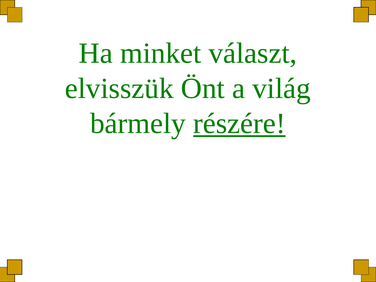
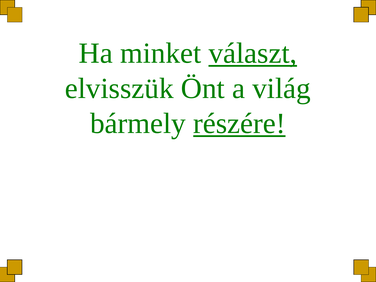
választ underline: none -> present (253, 53)
